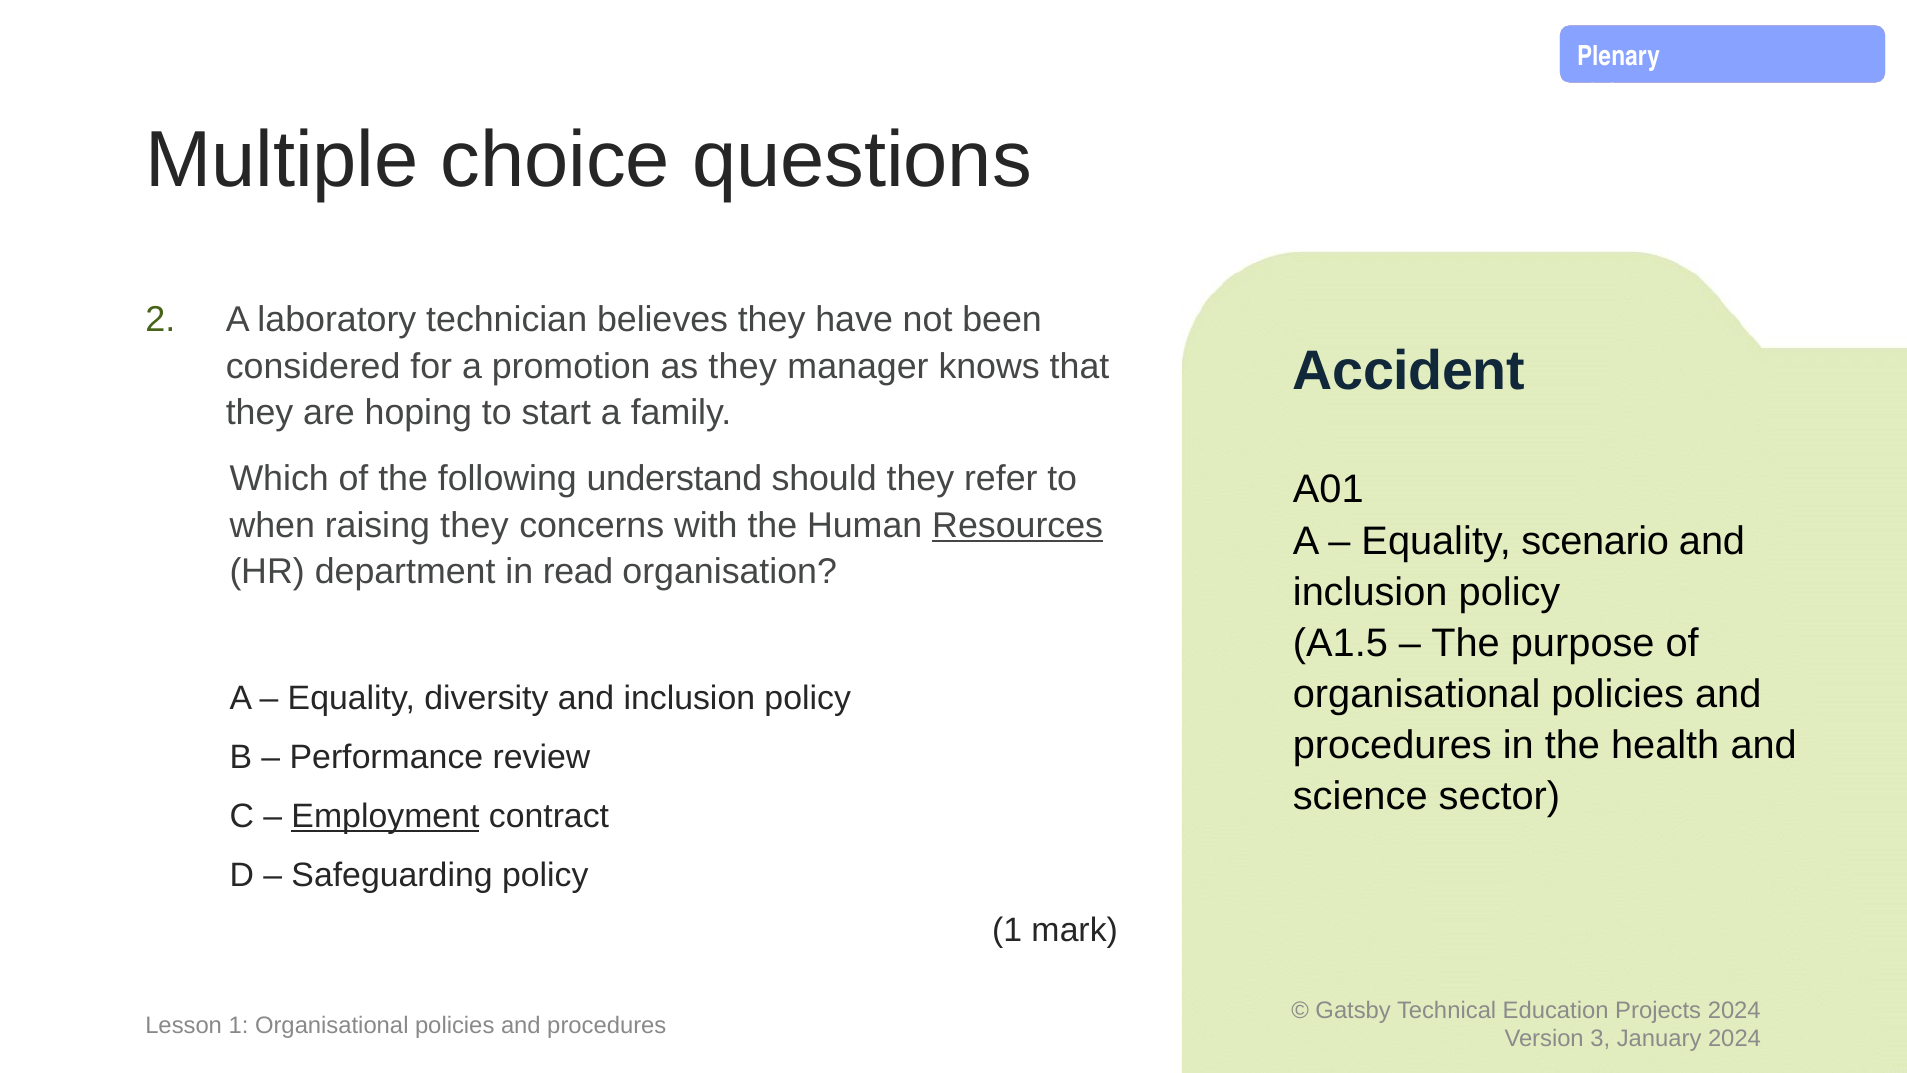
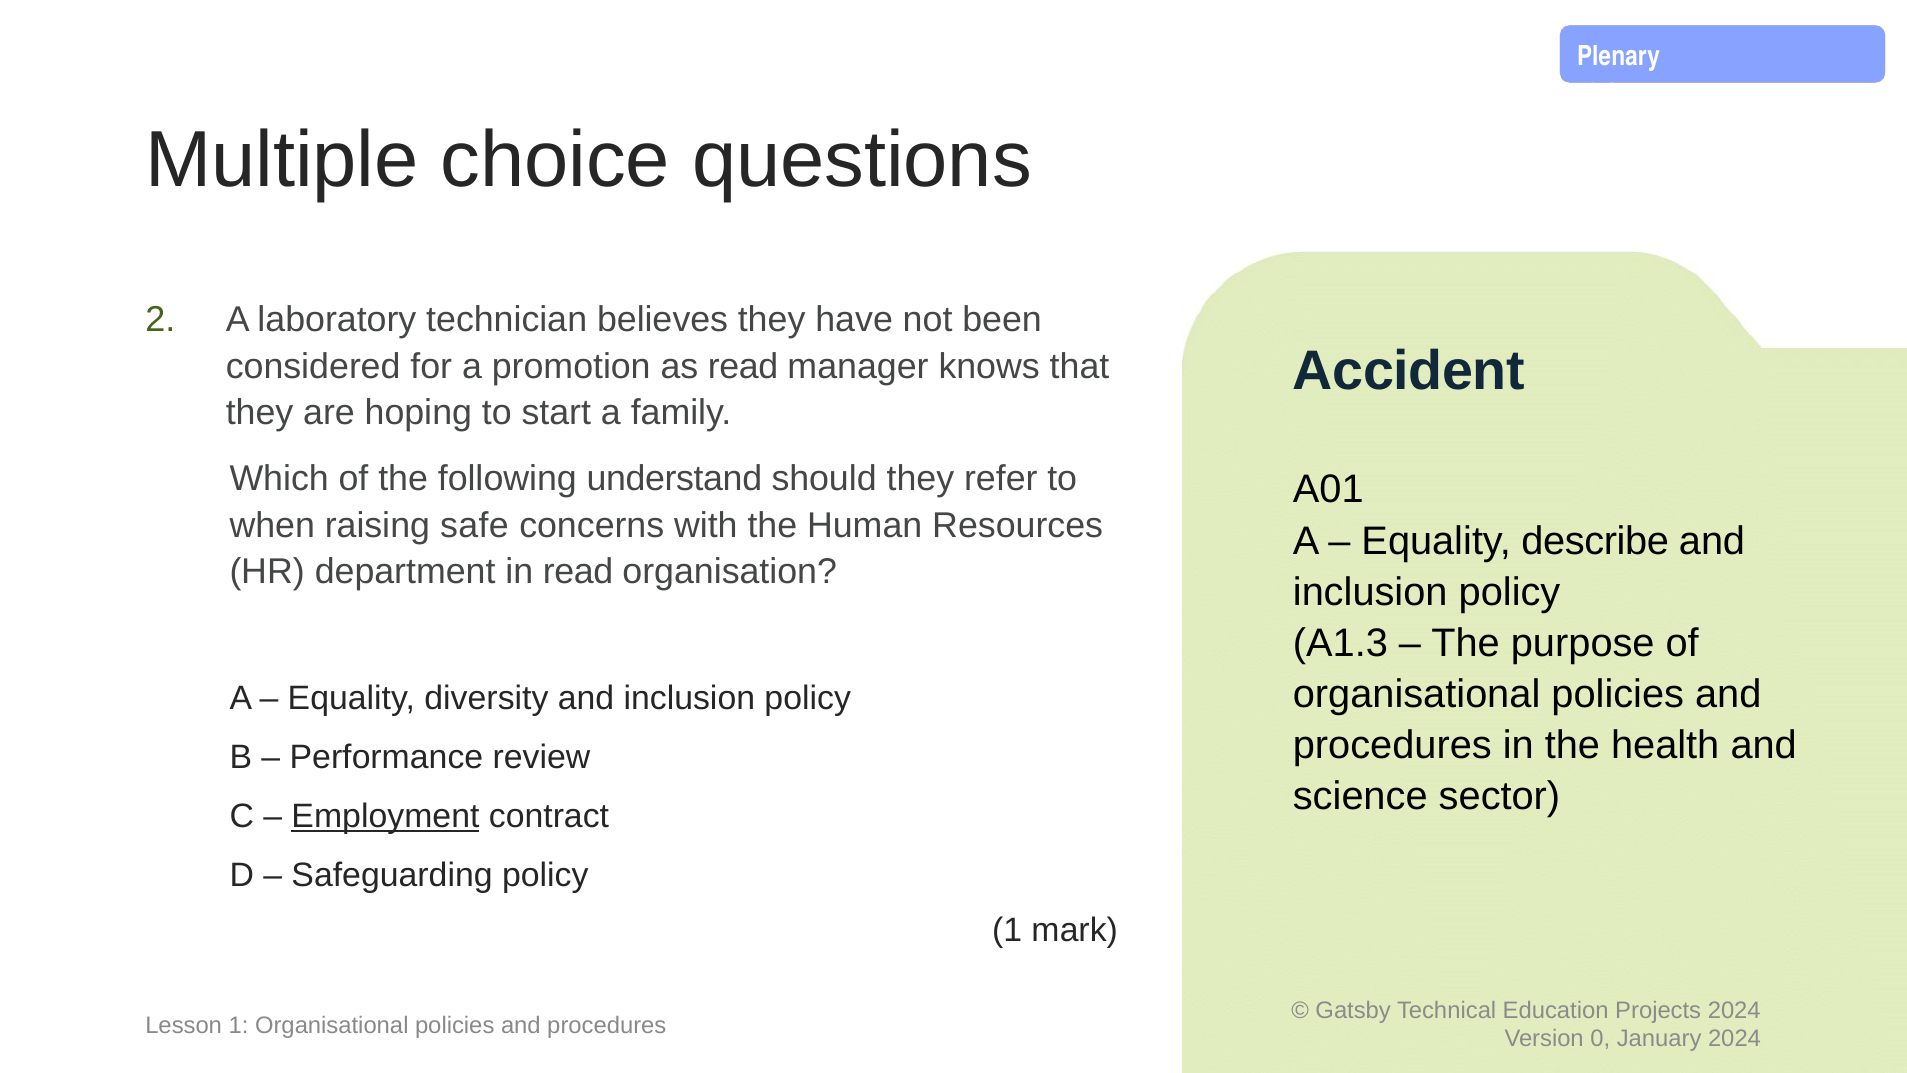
as they: they -> read (743, 366)
raising they: they -> safe (474, 525)
Resources underline: present -> none (1018, 525)
scenario: scenario -> describe (1595, 541)
A1.5: A1.5 -> A1.3 (1340, 643)
3: 3 -> 0 (1600, 1039)
